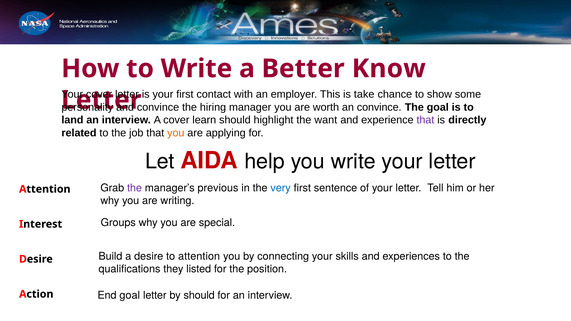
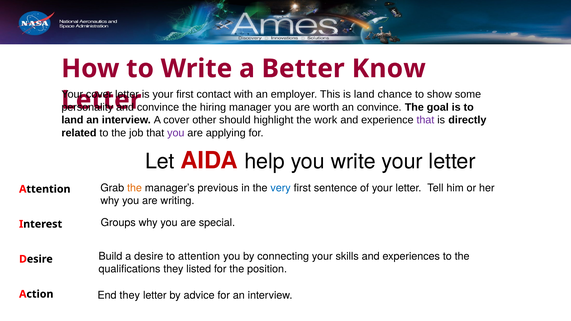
is take: take -> land (364, 94)
learn: learn -> other (204, 120)
want: want -> work (326, 120)
you colour: orange -> purple (176, 133)
the colour: purple -> orange (135, 188)
End goal: goal -> they (130, 296)
by should: should -> advice (199, 296)
